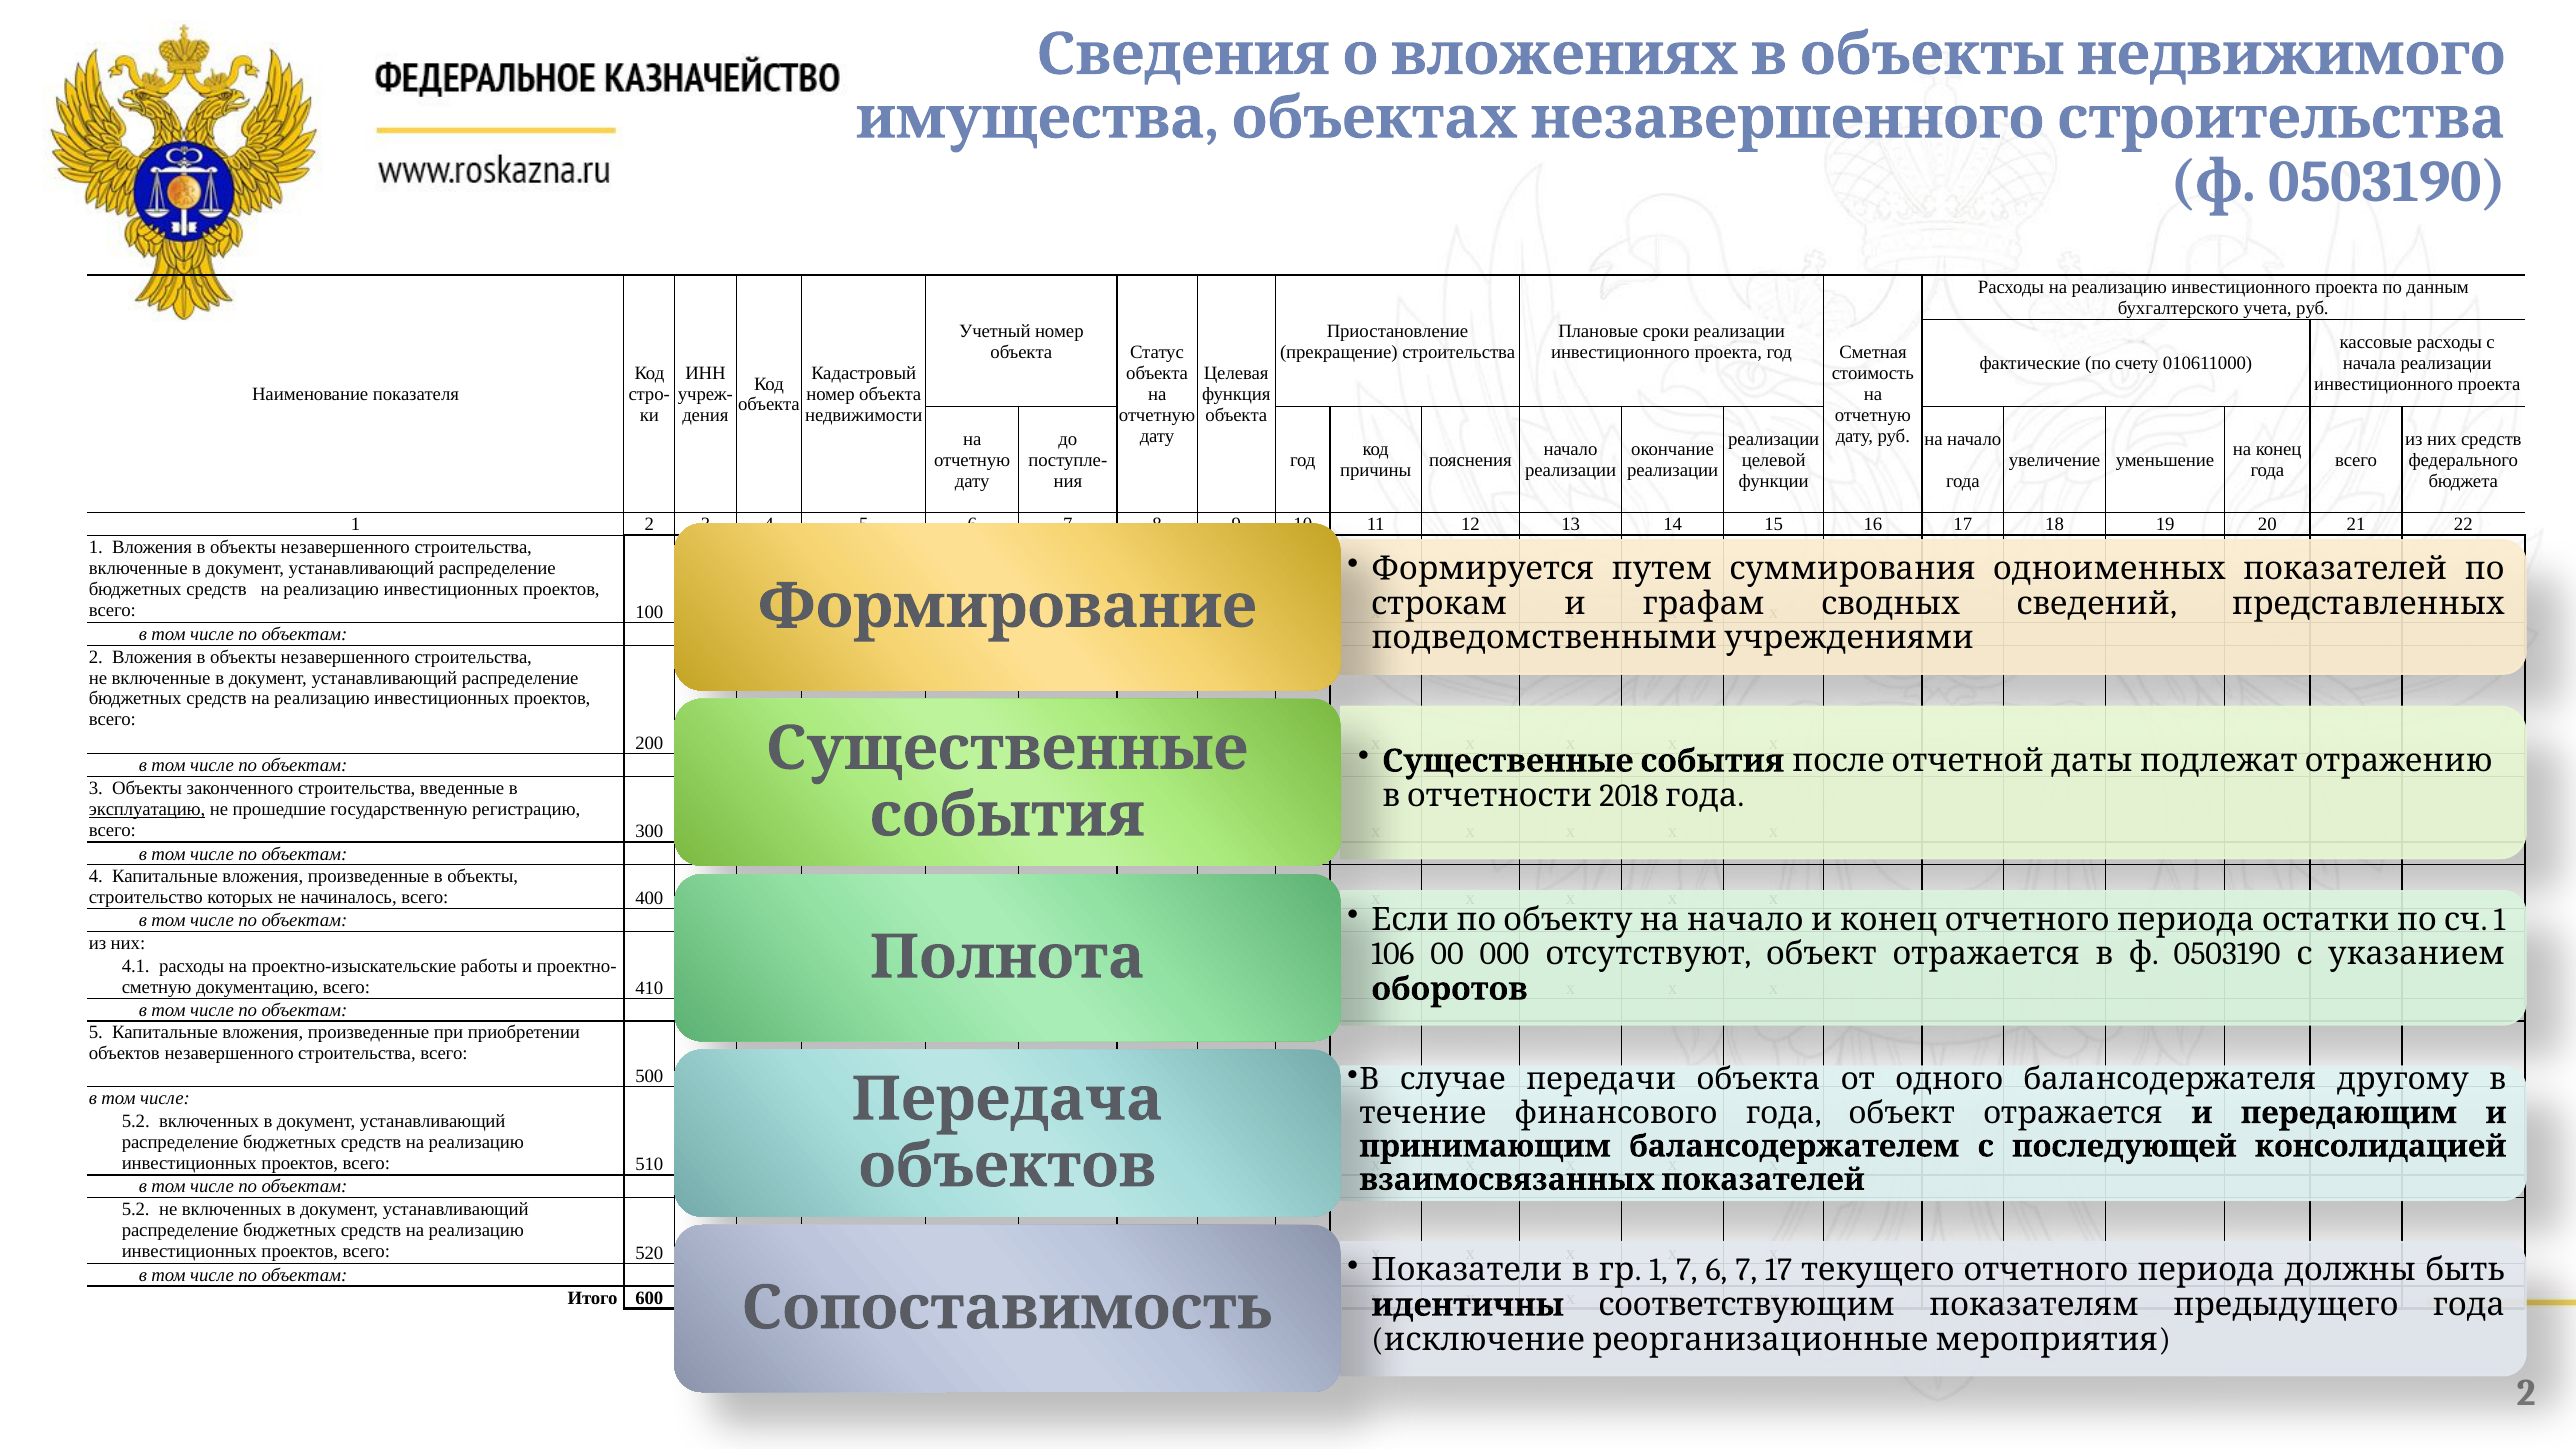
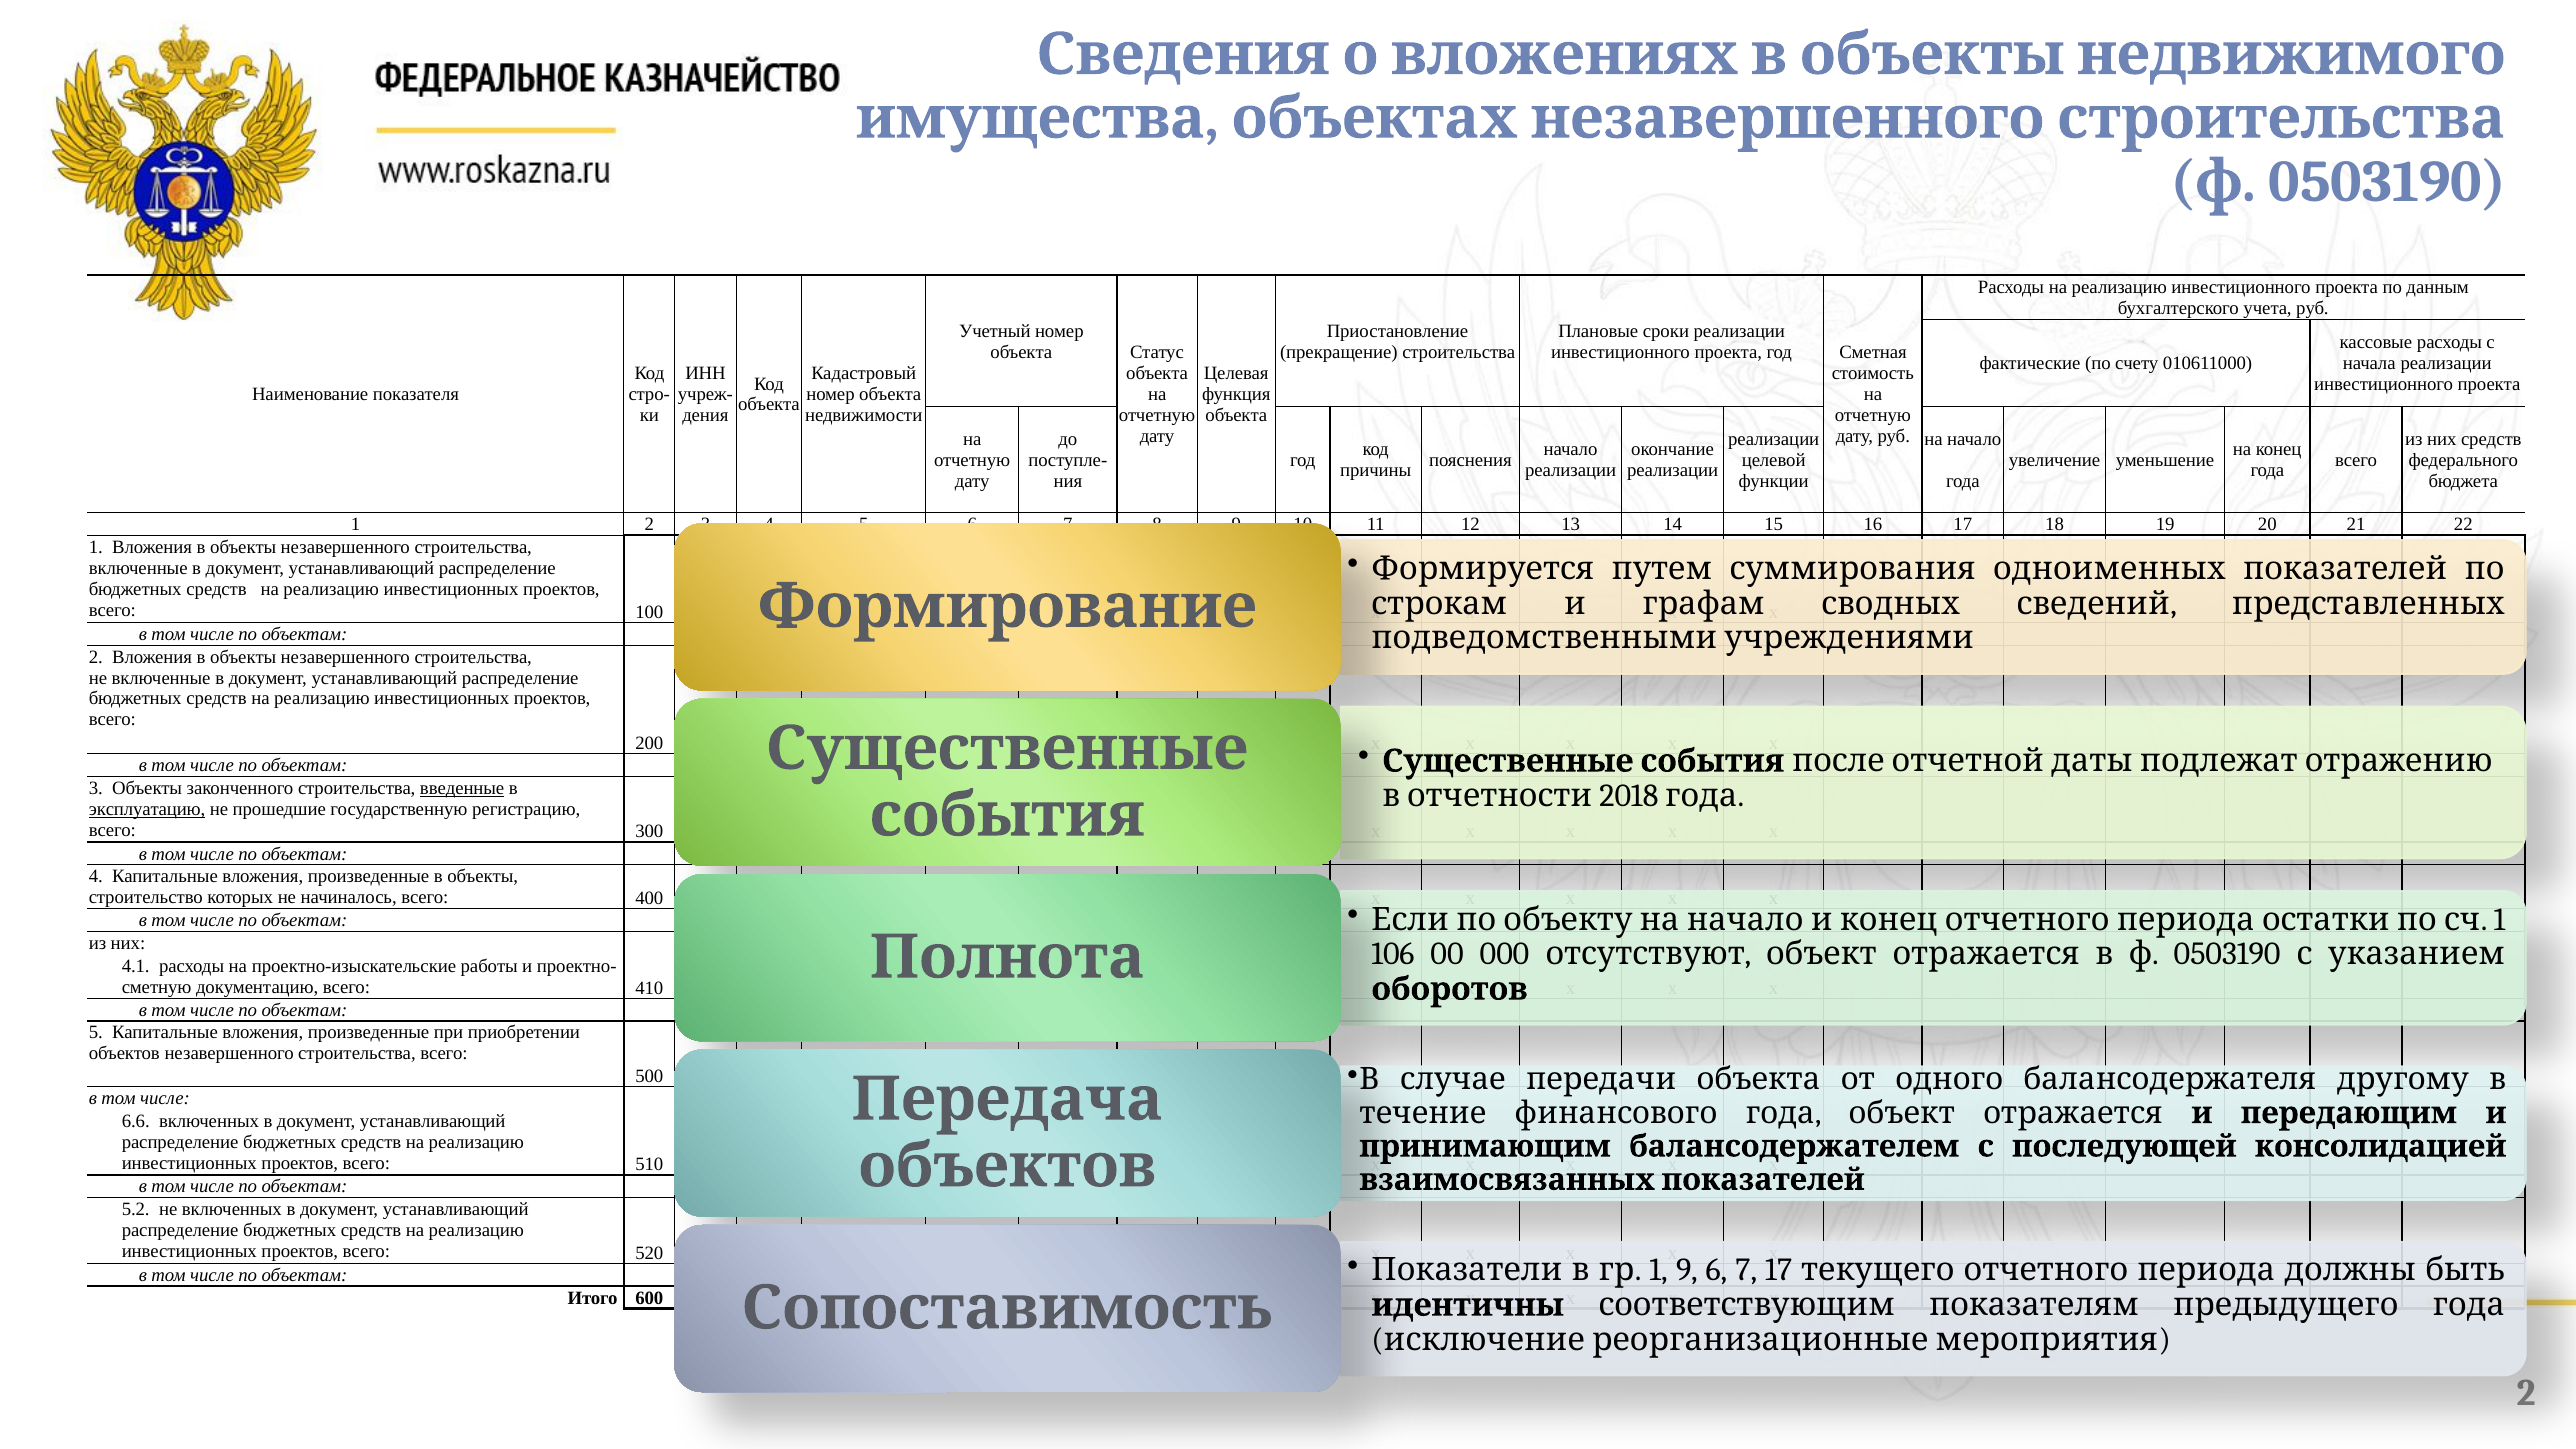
введенные underline: none -> present (462, 788)
5.2: 5.2 -> 6.6 (136, 1121)
1 7: 7 -> 9 (1687, 1270)
